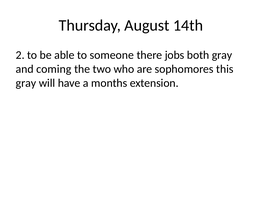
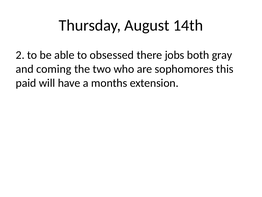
someone: someone -> obsessed (112, 55)
gray: gray -> paid (26, 83)
